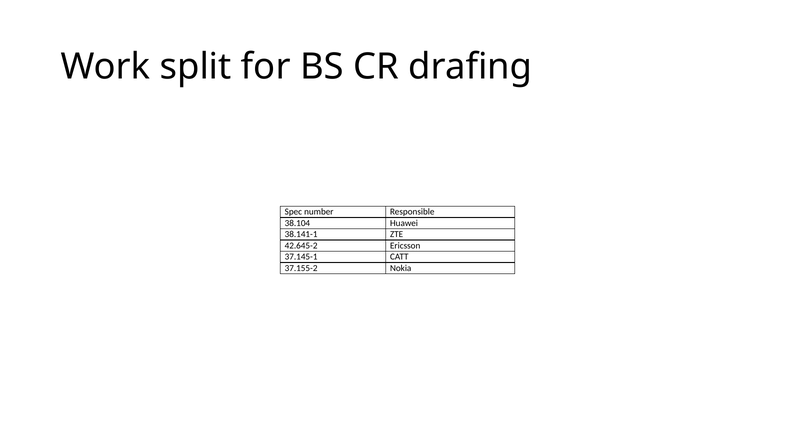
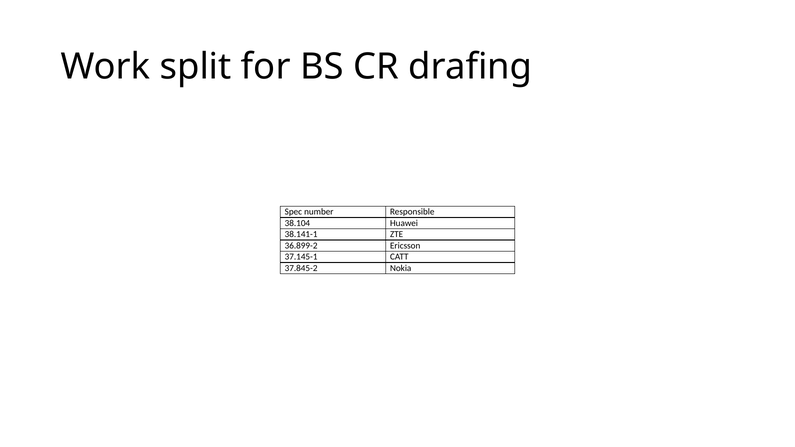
42.645-2: 42.645-2 -> 36.899-2 (301, 246)
37.155-2: 37.155-2 -> 37.845-2 (301, 268)
